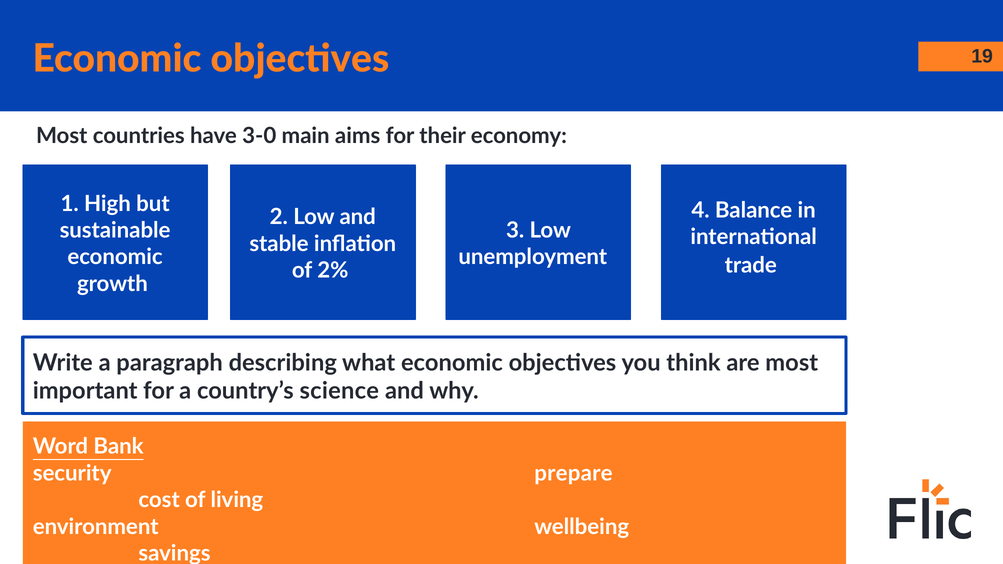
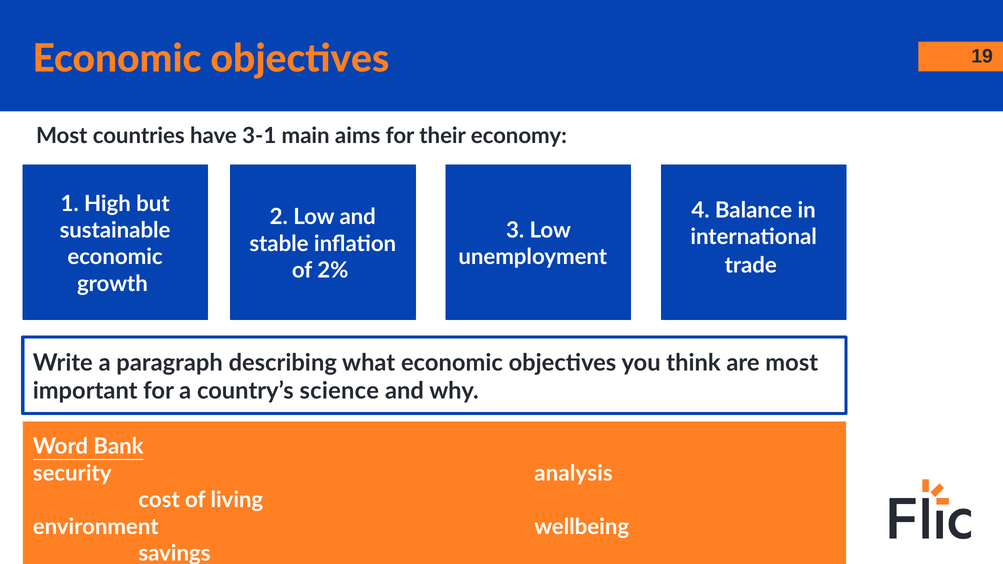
3-0: 3-0 -> 3-1 (259, 136)
prepare: prepare -> analysis (574, 473)
